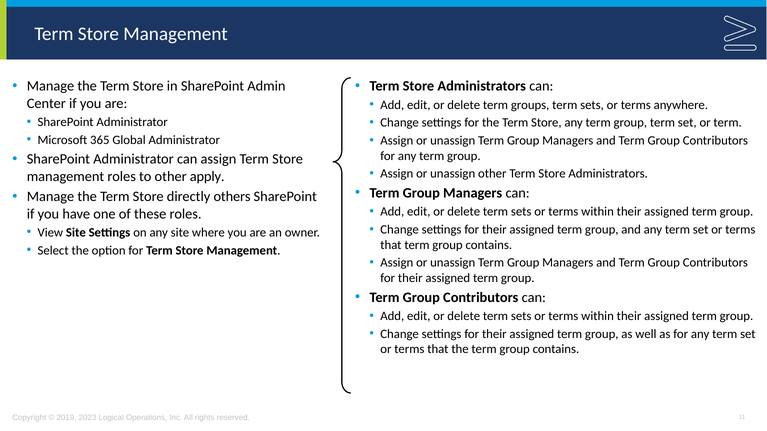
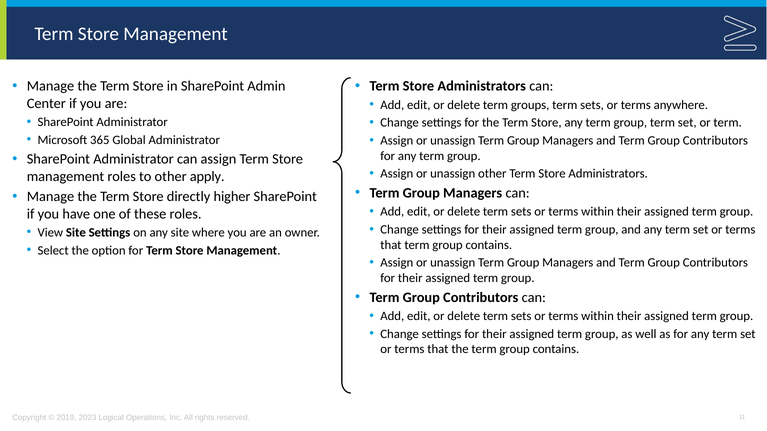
others: others -> higher (232, 197)
